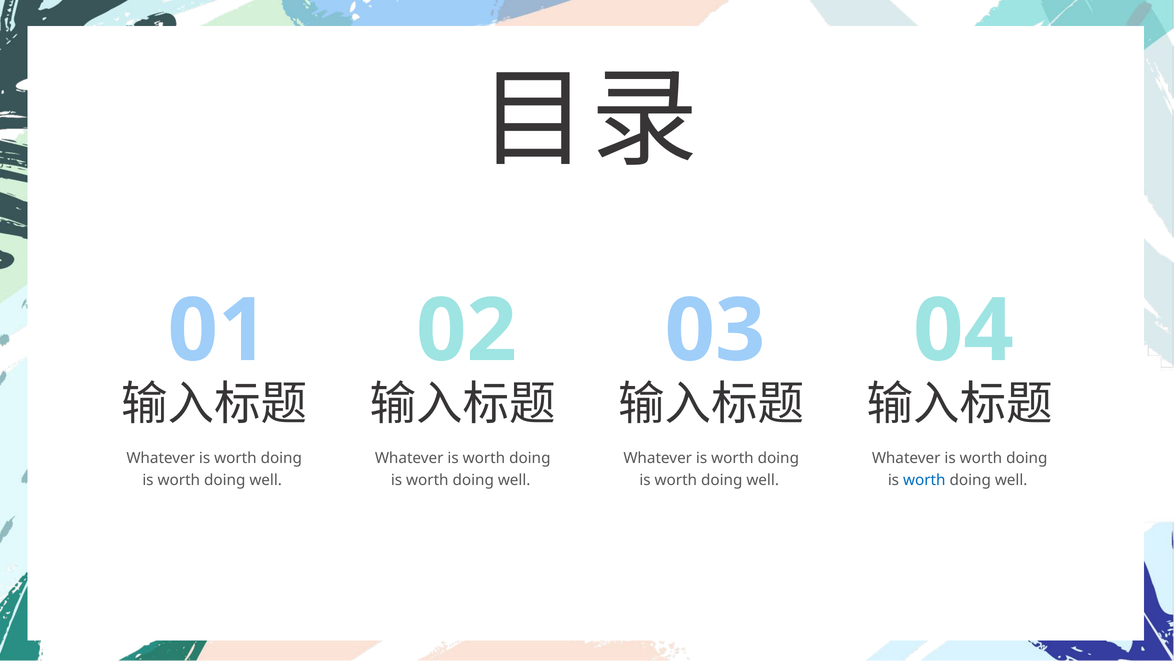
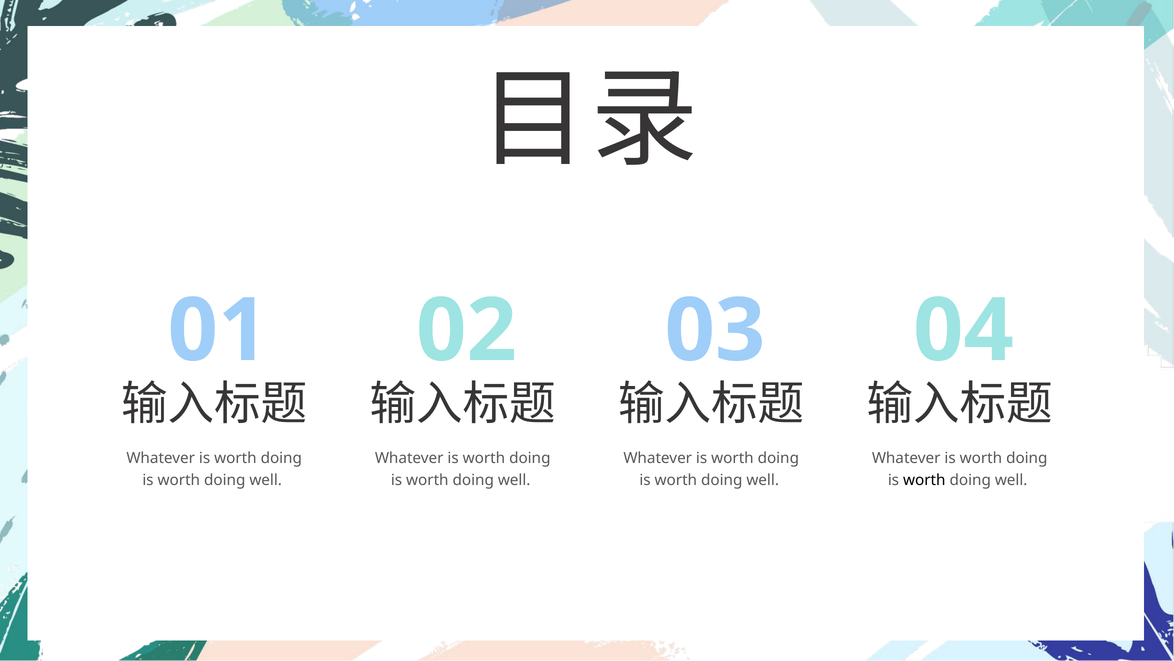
worth colour: blue -> black (924, 480)
